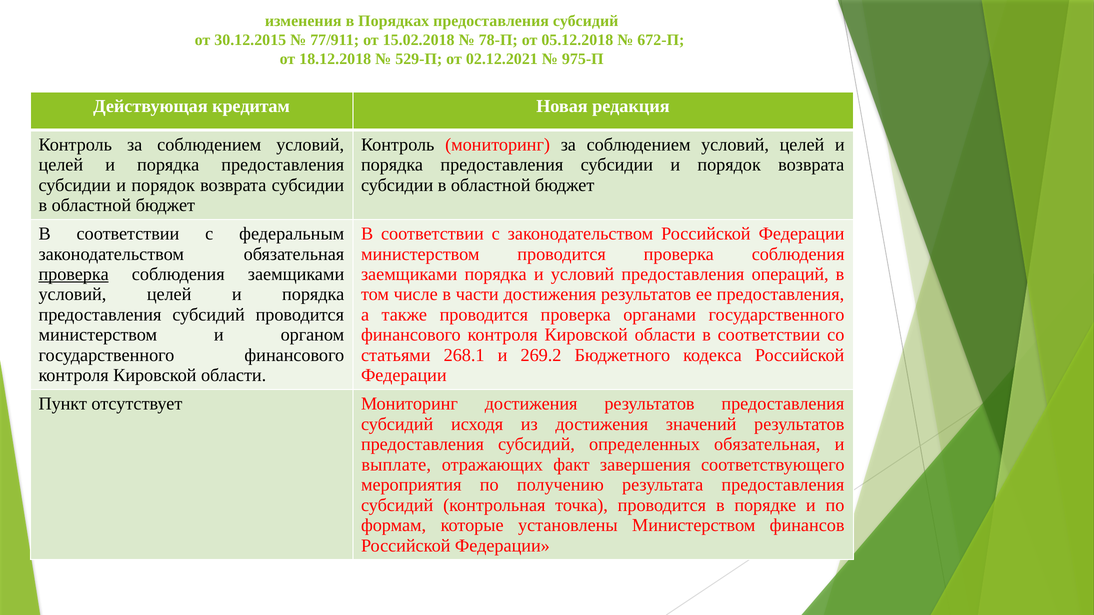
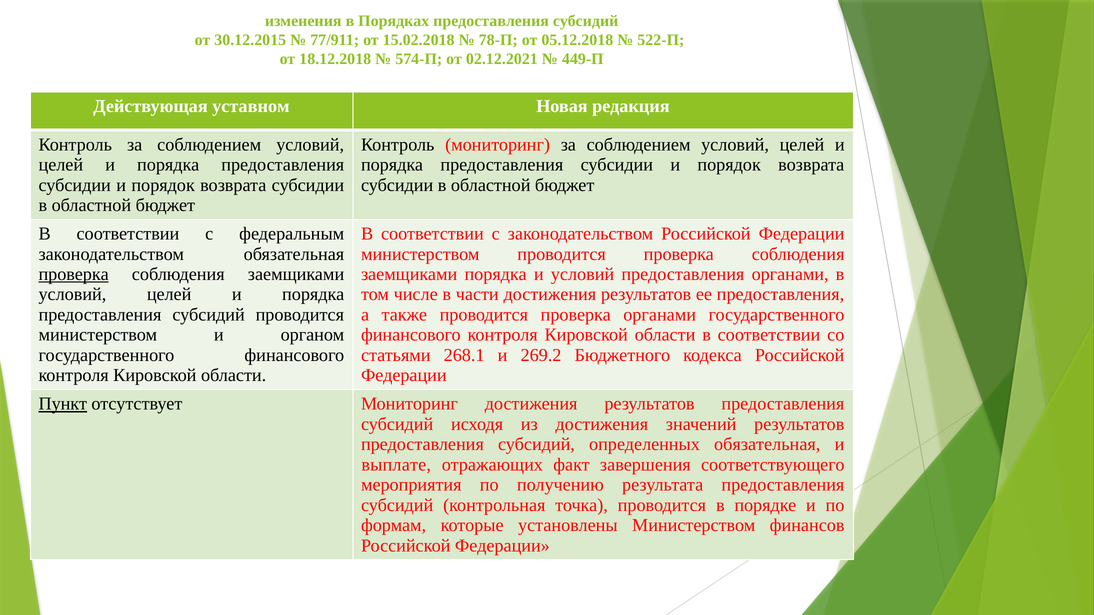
672-П: 672-П -> 522-П (661, 40)
529-П: 529-П -> 574-П (419, 59)
975-П: 975-П -> 449-П (583, 59)
кредитам: кредитам -> уставном (251, 106)
предоставления операций: операций -> органами (790, 274)
Пункт underline: none -> present (63, 404)
